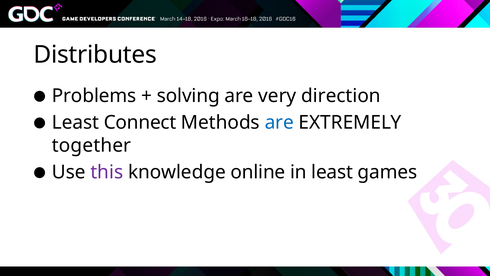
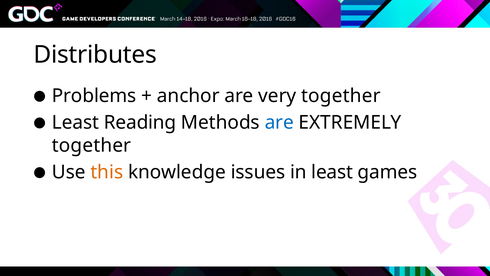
solving: solving -> anchor (188, 96)
very direction: direction -> together (341, 96)
Connect: Connect -> Reading (140, 123)
this colour: purple -> orange (107, 172)
online: online -> issues (258, 172)
